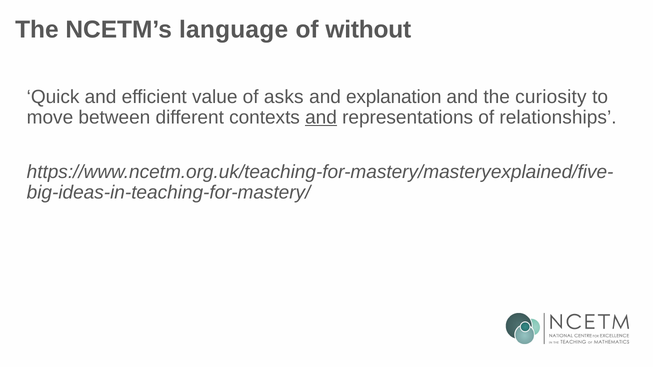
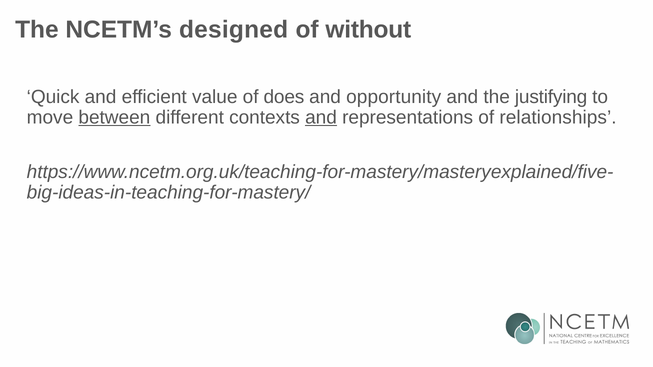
language: language -> designed (234, 29)
asks: asks -> does (284, 97)
explanation: explanation -> opportunity (394, 97)
curiosity: curiosity -> justifying (551, 97)
between underline: none -> present (114, 117)
